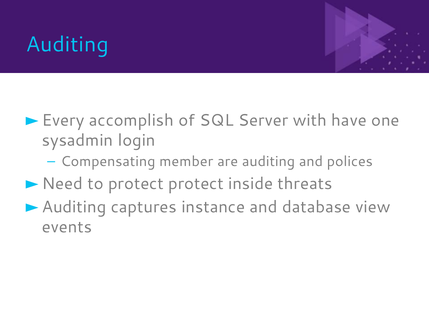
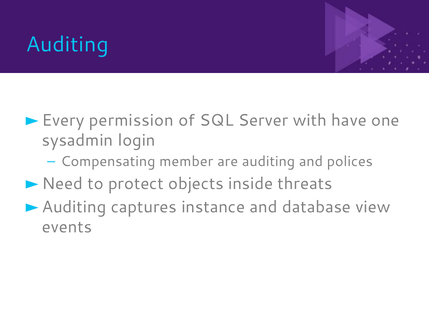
accomplish: accomplish -> permission (131, 120)
protect protect: protect -> objects (196, 183)
